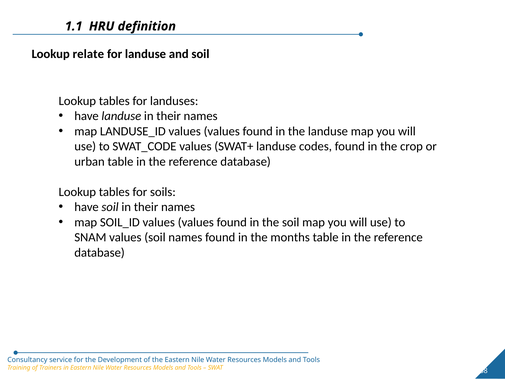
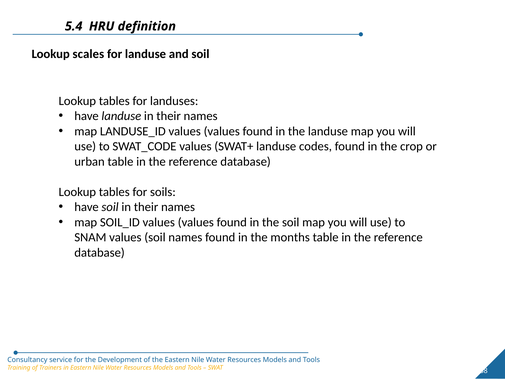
1.1: 1.1 -> 5.4 (74, 26)
relate: relate -> scales (88, 54)
